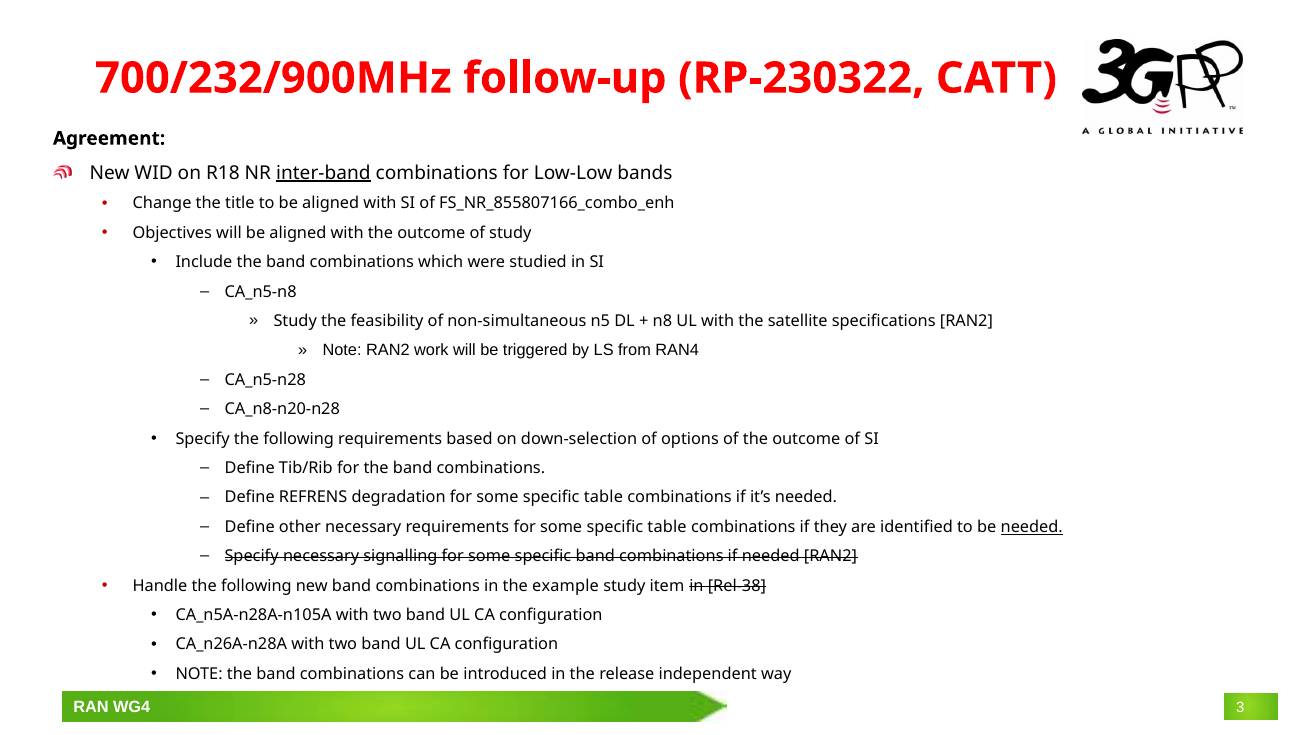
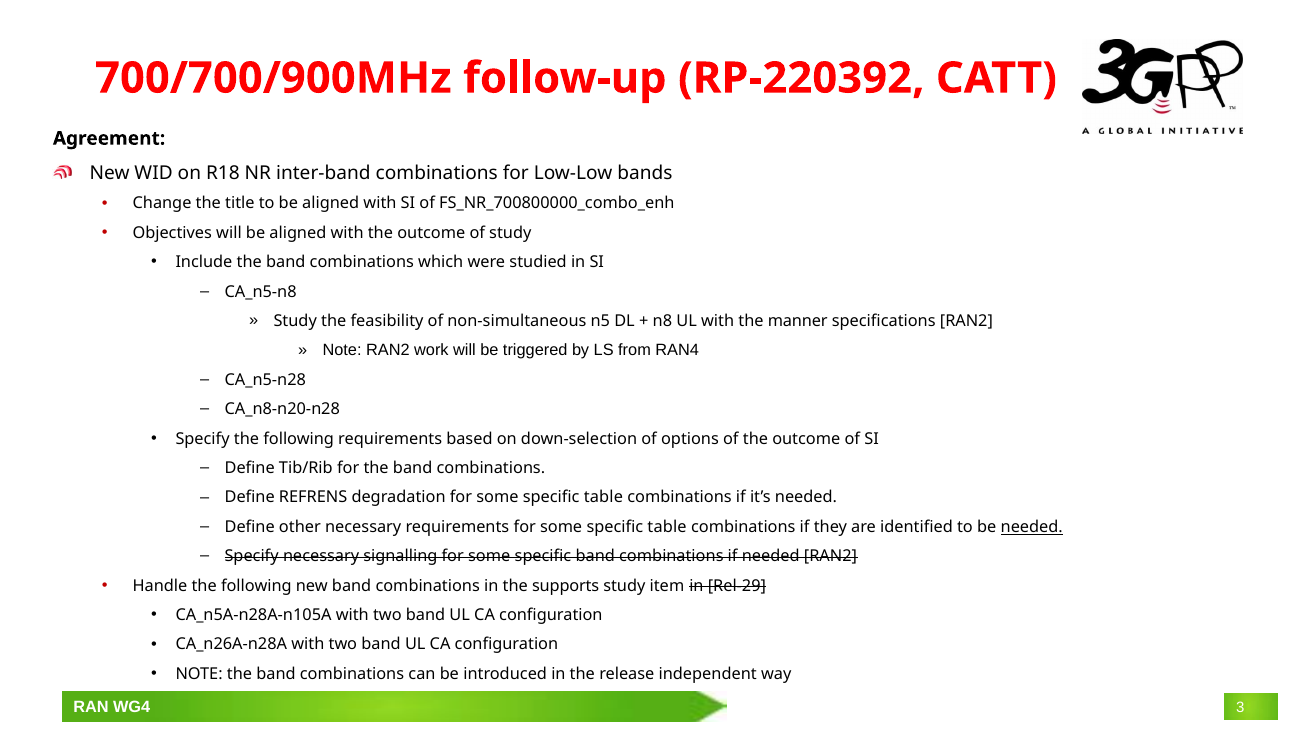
700/232/900MHz: 700/232/900MHz -> 700/700/900MHz (273, 78)
RP-230322: RP-230322 -> RP-220392 (801, 78)
inter-band underline: present -> none (323, 173)
FS_NR_855807166_combo_enh: FS_NR_855807166_combo_enh -> FS_NR_700800000_combo_enh (557, 204)
satellite: satellite -> manner (798, 322)
example: example -> supports (566, 586)
Rel-38: Rel-38 -> Rel-29 (737, 586)
